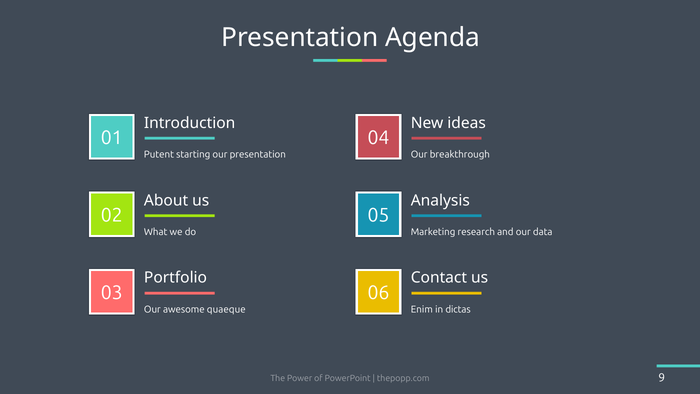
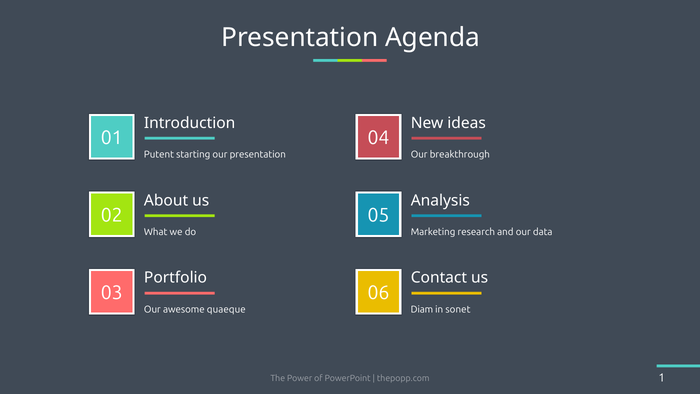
Enim: Enim -> Diam (422, 309)
dictas: dictas -> sonet (458, 309)
9: 9 -> 1 (662, 378)
